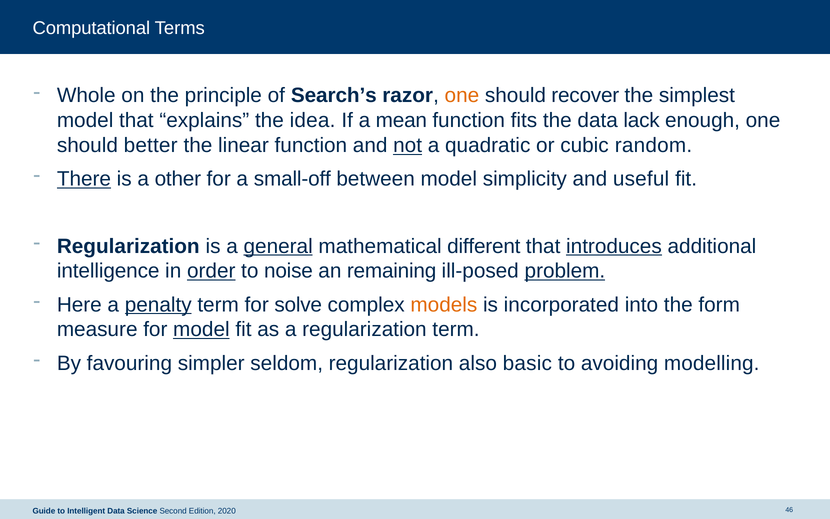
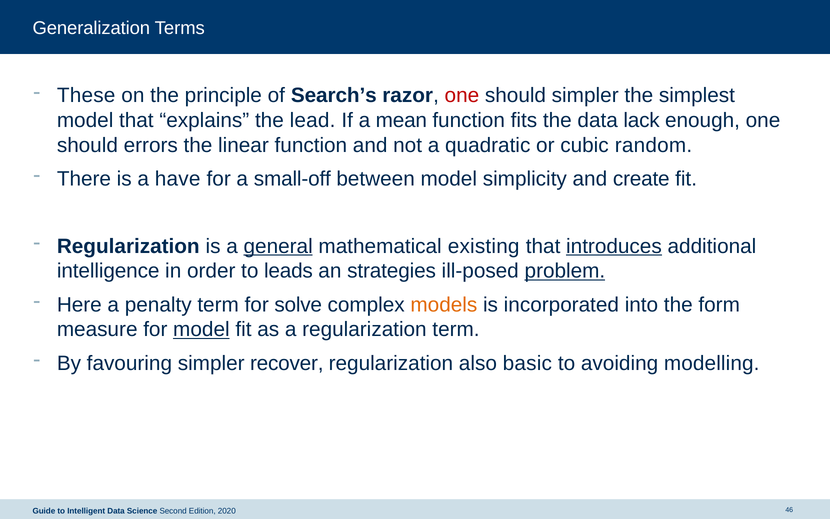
Computational: Computational -> Generalization (91, 28)
Whole: Whole -> These (86, 96)
one colour: orange -> red (462, 96)
should recover: recover -> simpler (585, 96)
idea: idea -> lead (313, 120)
better: better -> errors (151, 145)
not underline: present -> none (408, 145)
There underline: present -> none (84, 179)
other: other -> have (178, 179)
useful: useful -> create (641, 179)
different: different -> existing (484, 246)
order underline: present -> none (211, 271)
noise: noise -> leads (288, 271)
remaining: remaining -> strategies (392, 271)
penalty underline: present -> none (158, 305)
seldom: seldom -> recover (287, 363)
